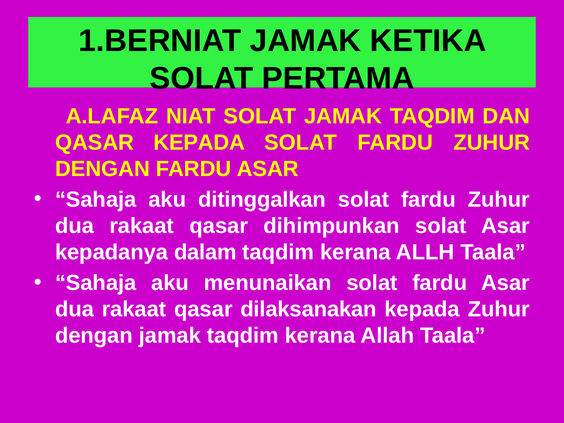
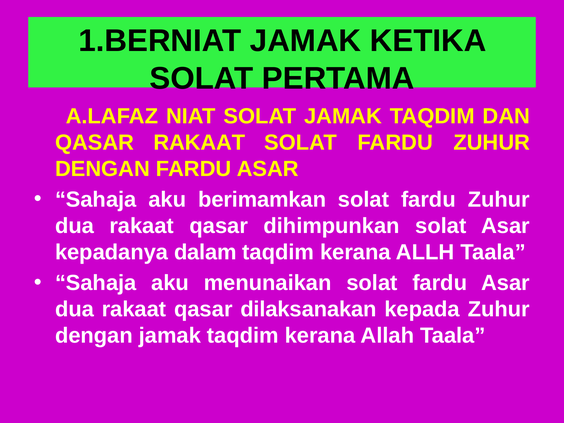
QASAR KEPADA: KEPADA -> RAKAAT (199, 143)
ditinggalkan: ditinggalkan -> berimamkan (262, 200)
